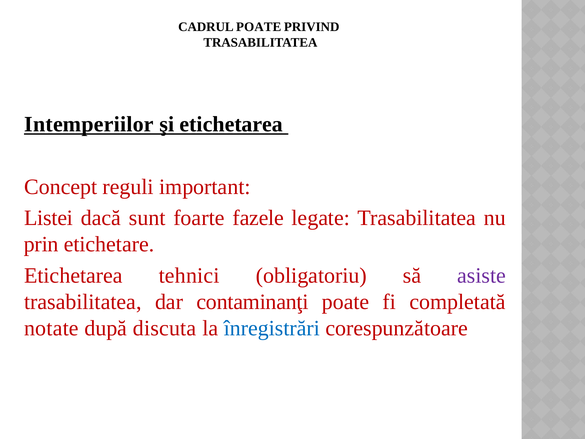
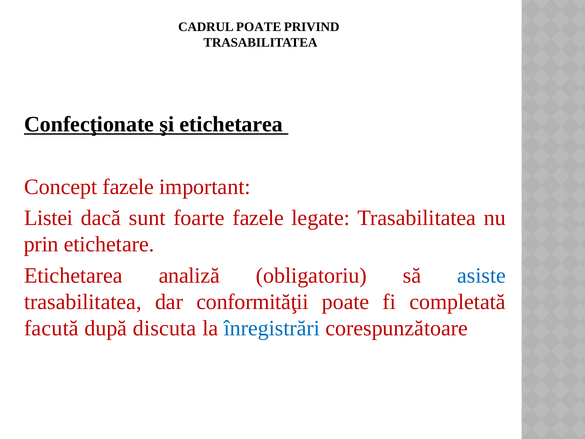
Intemperiilor: Intemperiilor -> Confecţionate (89, 124)
Concept reguli: reguli -> fazele (128, 187)
tehnici: tehnici -> analiză (189, 275)
asiste colour: purple -> blue (482, 275)
contaminanţi: contaminanţi -> conformităţii (252, 302)
notate: notate -> facută (51, 328)
